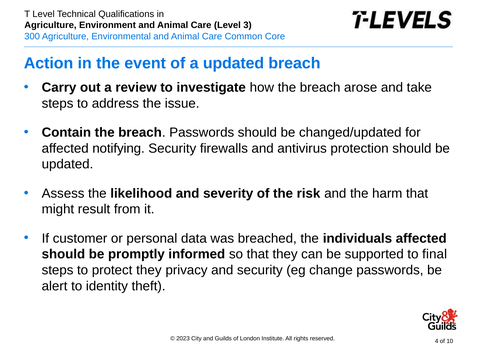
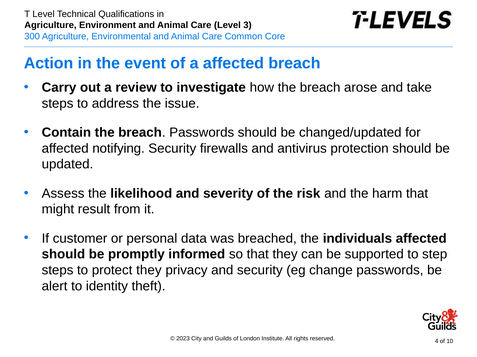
a updated: updated -> affected (233, 63)
final: final -> step (435, 255)
